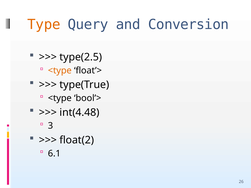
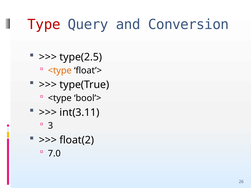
Type colour: orange -> red (44, 25)
int(4.48: int(4.48 -> int(3.11 (79, 113)
6.1: 6.1 -> 7.0 (54, 154)
